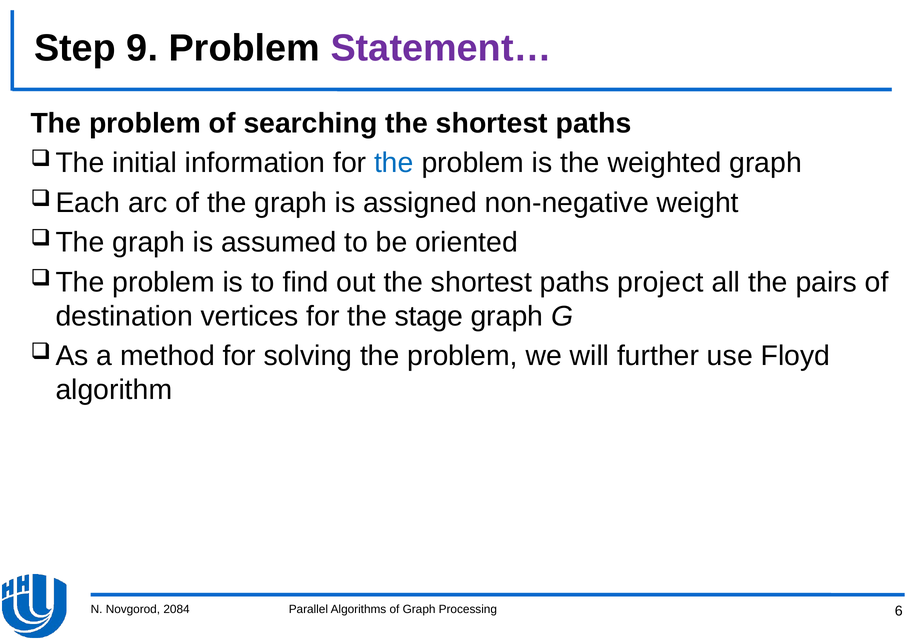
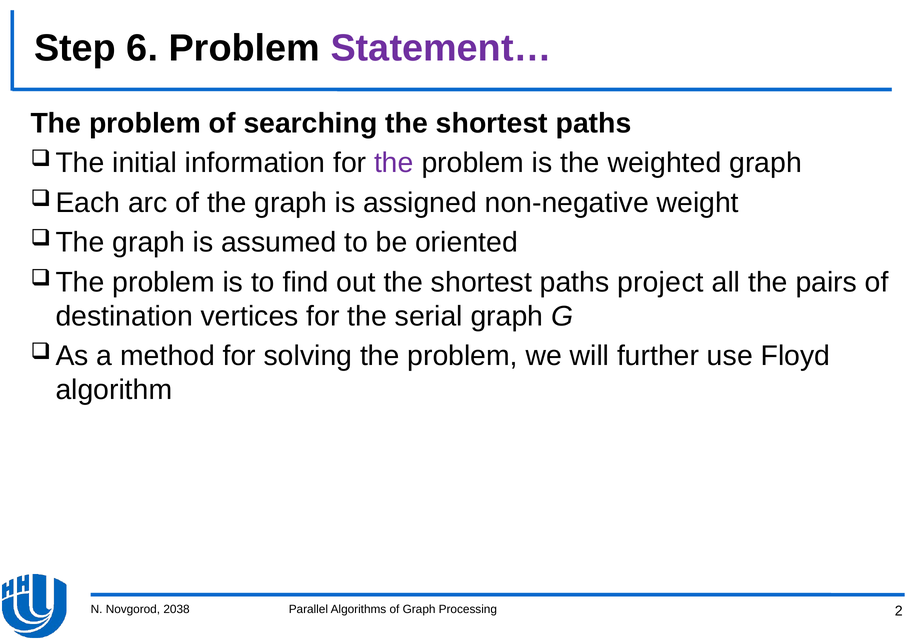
9: 9 -> 6 (142, 48)
the colour: blue -> purple (394, 163)
stage: stage -> serial (429, 316)
2084: 2084 -> 2038 (177, 609)
6: 6 -> 2 (899, 611)
